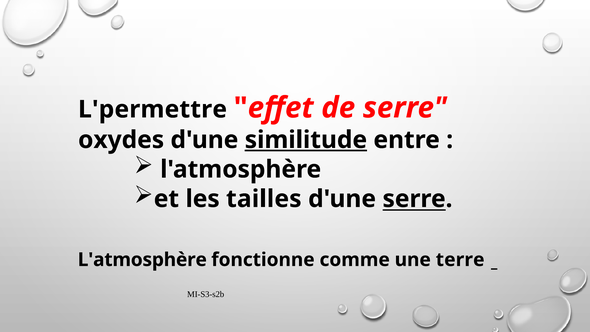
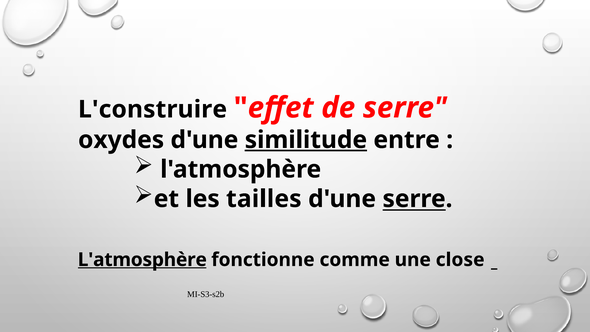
L'permettre: L'permettre -> L'construire (153, 109)
L'atmosphère underline: none -> present (142, 260)
terre: terre -> close (460, 260)
